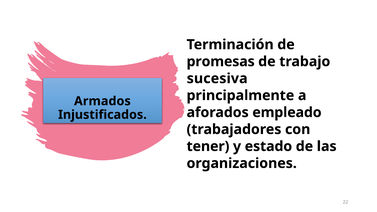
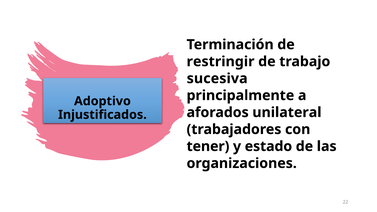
promesas: promesas -> restringir (221, 62)
Armados: Armados -> Adoptivo (102, 101)
empleado: empleado -> unilateral (287, 112)
